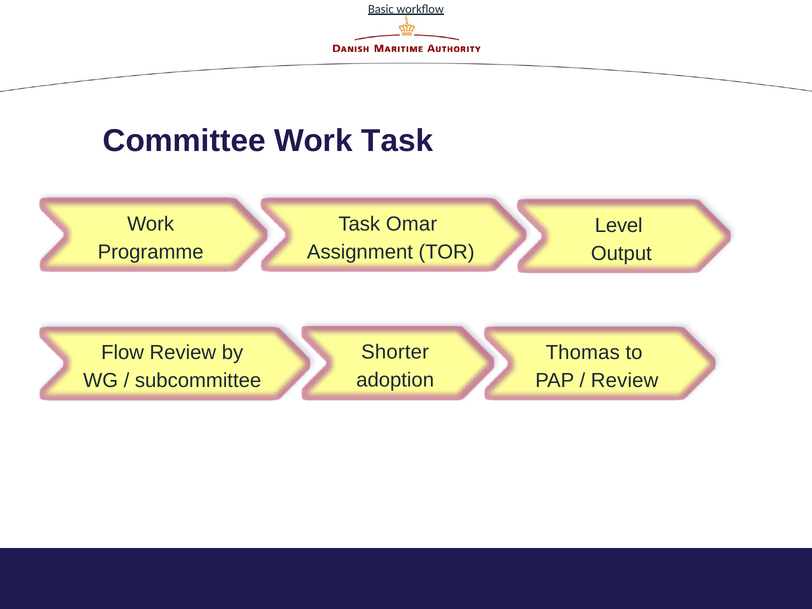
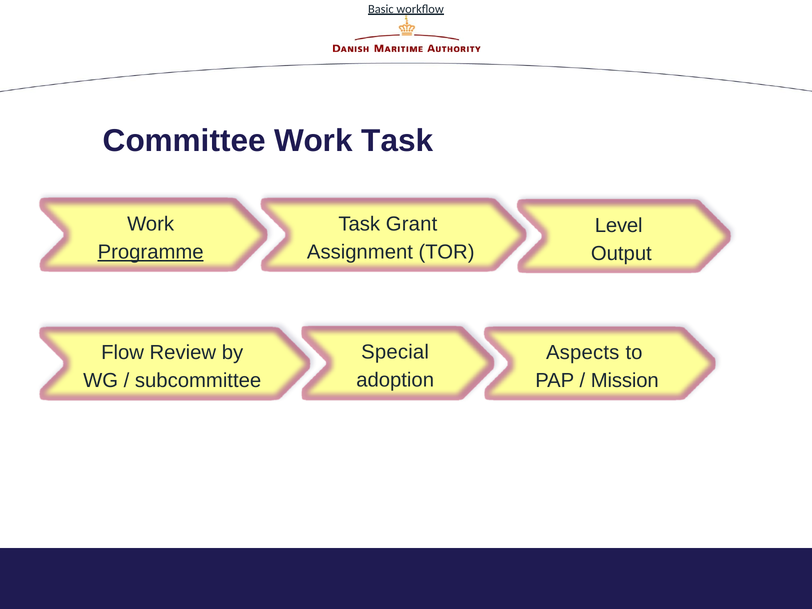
Omar: Omar -> Grant (412, 224)
Programme underline: none -> present (151, 252)
Shorter: Shorter -> Special (395, 352)
Thomas: Thomas -> Aspects (583, 353)
Review: Review -> Mission (625, 381)
